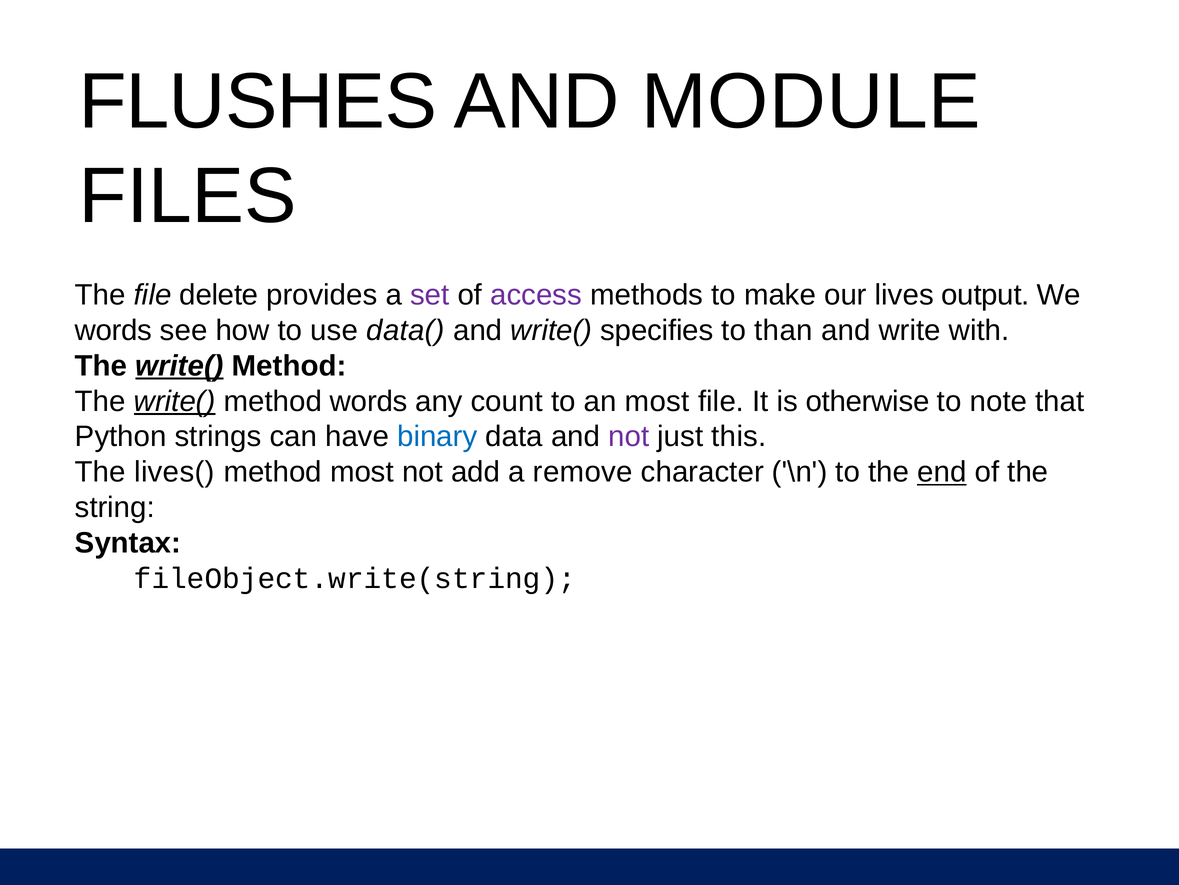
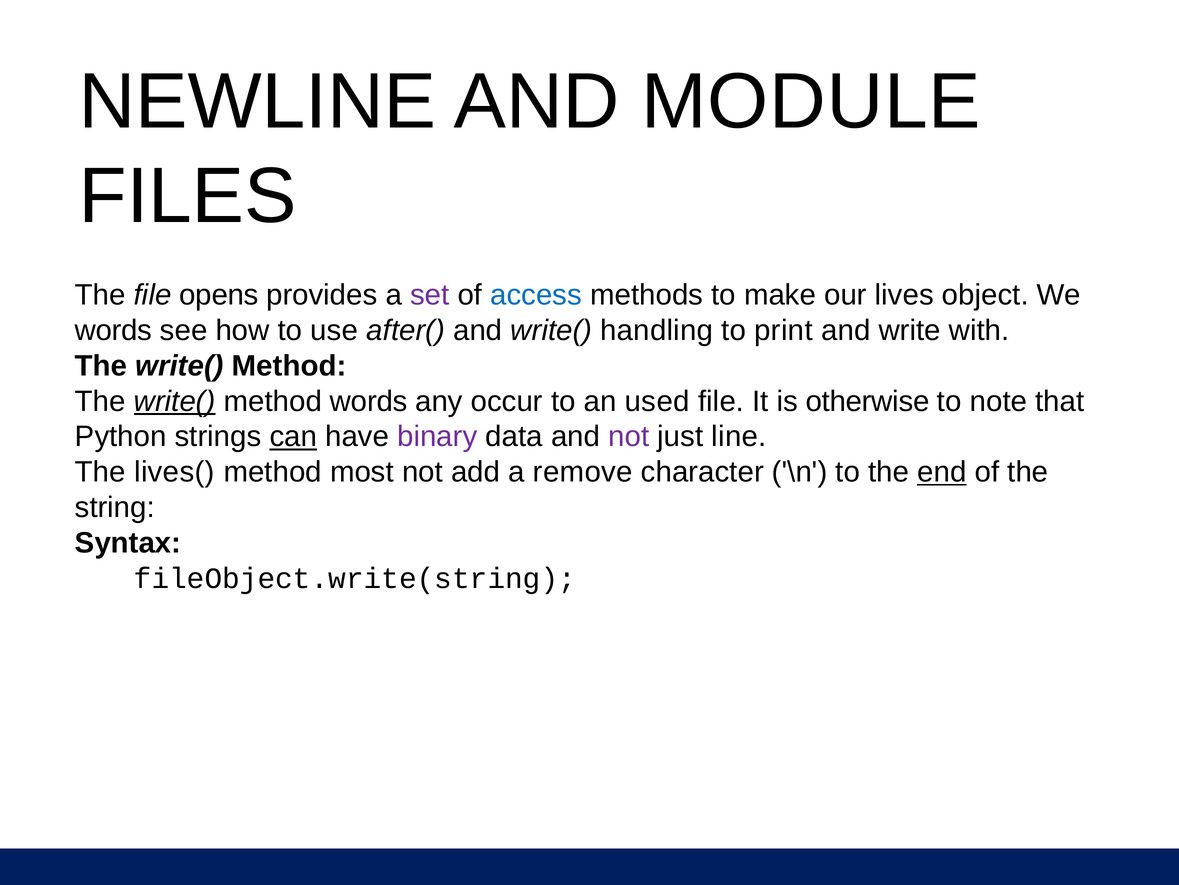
FLUSHES: FLUSHES -> NEWLINE (257, 102)
delete: delete -> opens (219, 295)
access colour: purple -> blue (536, 295)
output: output -> object (985, 295)
data(: data( -> after( (406, 330)
specifies: specifies -> handling (657, 330)
than: than -> print (784, 330)
write( underline: present -> none (180, 366)
count: count -> occur (507, 401)
an most: most -> used (657, 401)
can underline: none -> present (293, 436)
binary colour: blue -> purple (437, 436)
this: this -> line (739, 436)
